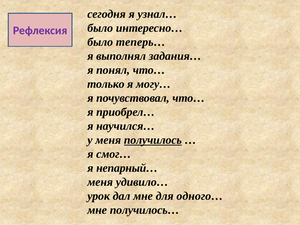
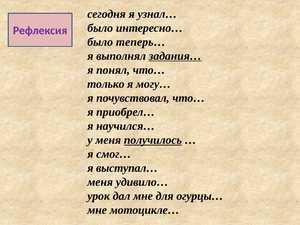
задания… underline: none -> present (175, 56)
непарный…: непарный… -> выступал… (127, 168)
одного…: одного… -> огурцы… (200, 196)
получилось…: получилось… -> мотоцикле… (145, 210)
